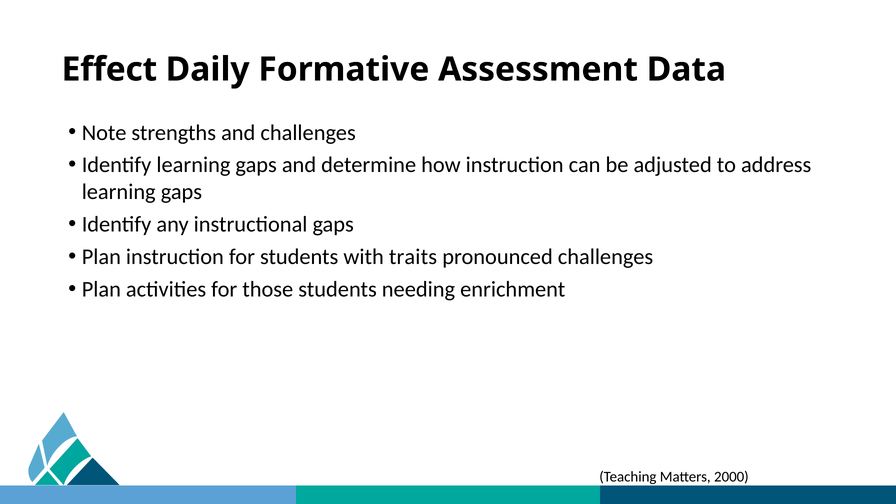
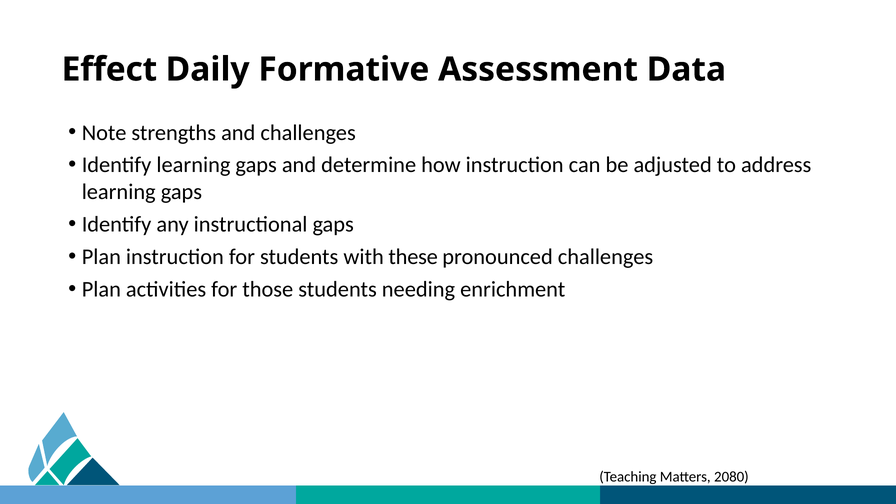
traits: traits -> these (413, 257)
2000: 2000 -> 2080 (731, 477)
